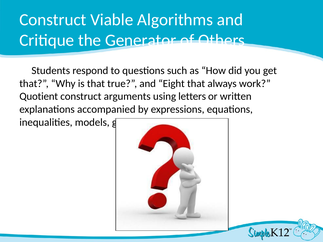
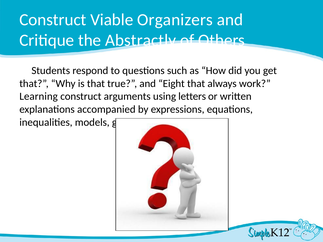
Algorithms: Algorithms -> Organizers (175, 20)
Generator: Generator -> Abstractly (141, 40)
Quotient: Quotient -> Learning (39, 97)
